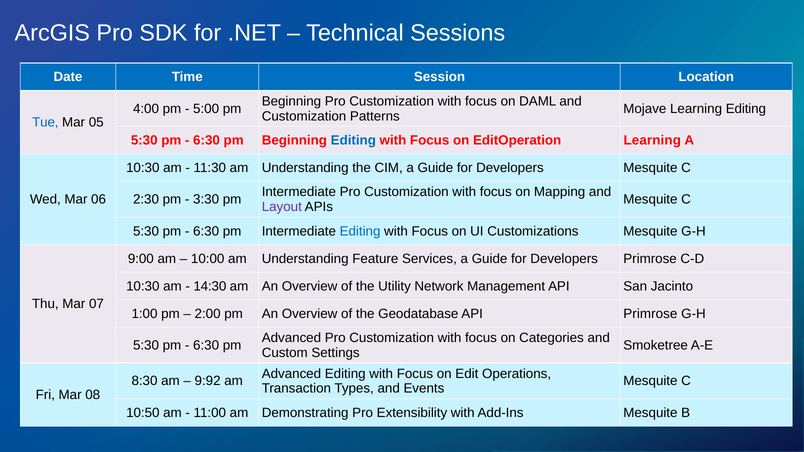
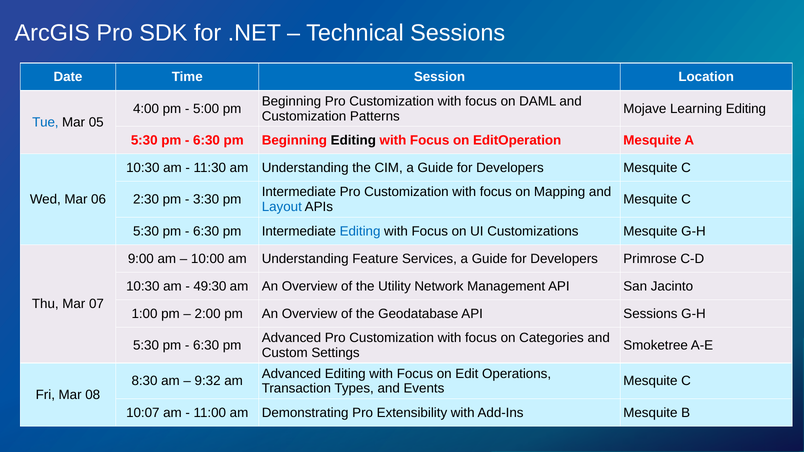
Editing colour: blue -> black (353, 140)
EditOperation Learning: Learning -> Mesquite (652, 140)
Layout colour: purple -> blue (282, 207)
14:30: 14:30 -> 49:30 (210, 286)
API Primrose: Primrose -> Sessions (650, 314)
9:92: 9:92 -> 9:32 (208, 381)
10:50: 10:50 -> 10:07 (143, 413)
